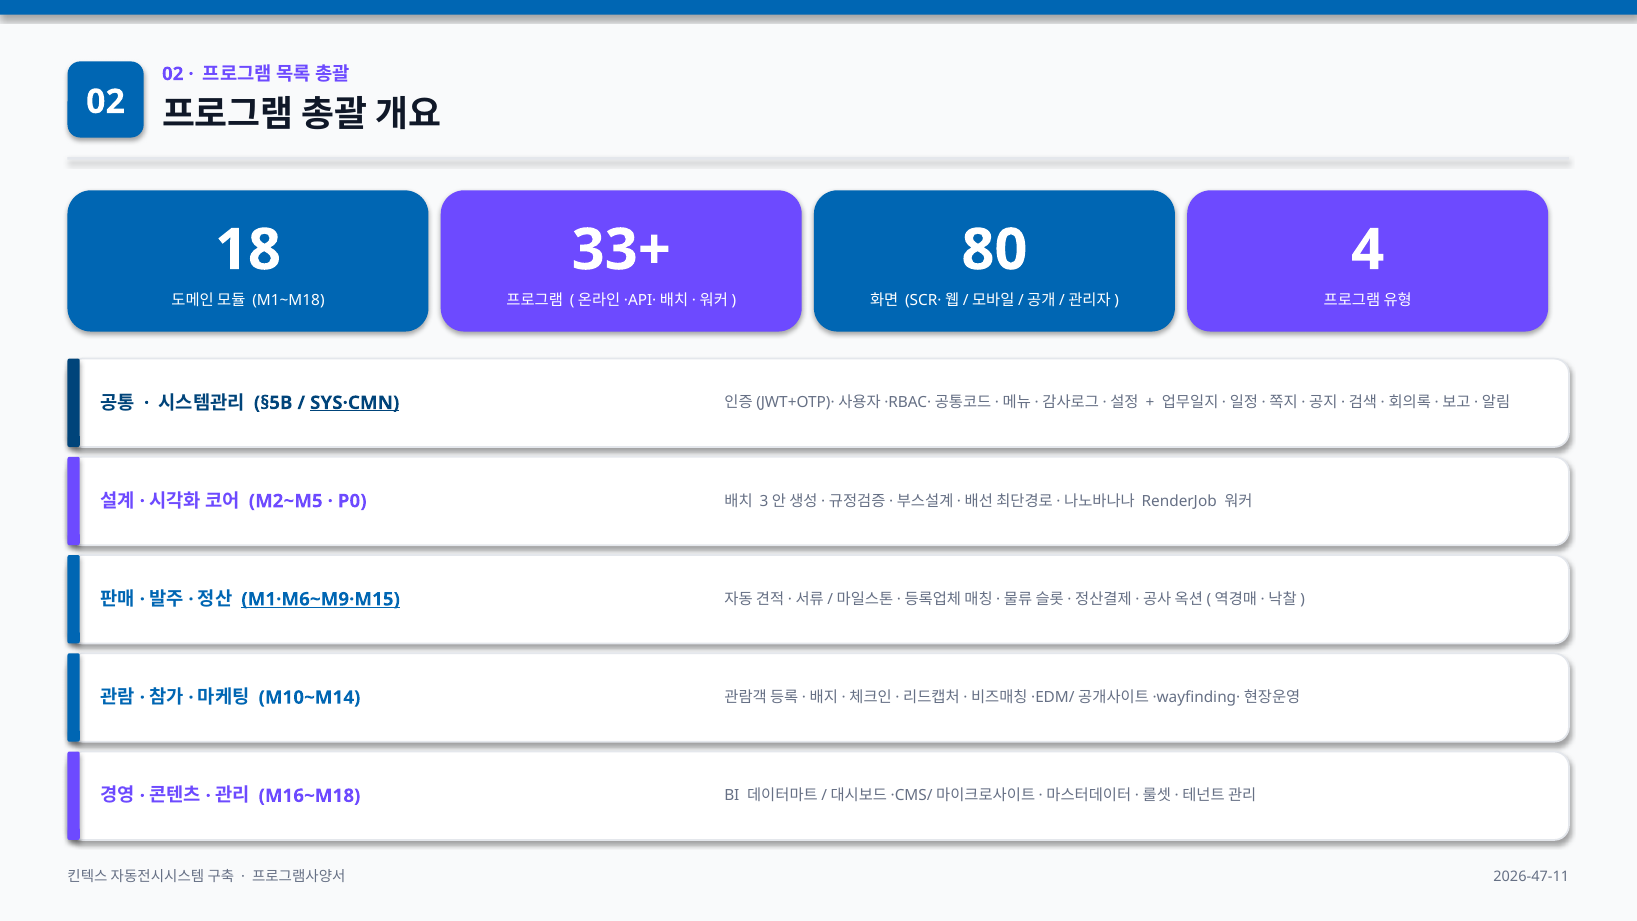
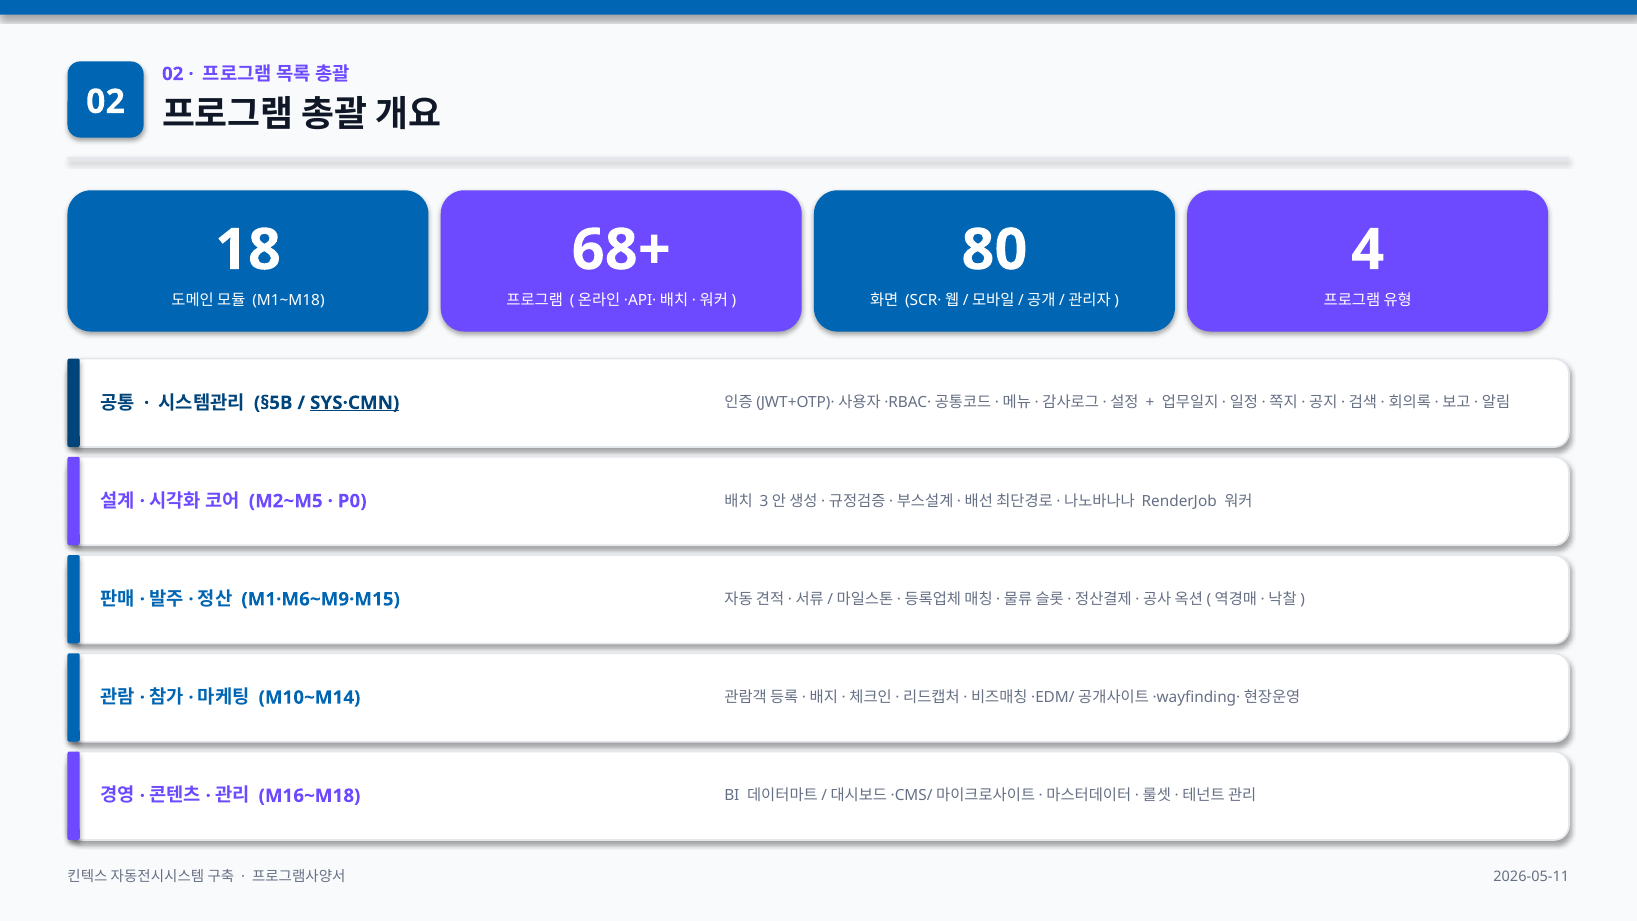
33+: 33+ -> 68+ (621, 250)
M1·M6~M9·M15 underline: present -> none (321, 599)
2026-47-11: 2026-47-11 -> 2026-05-11 (1531, 876)
